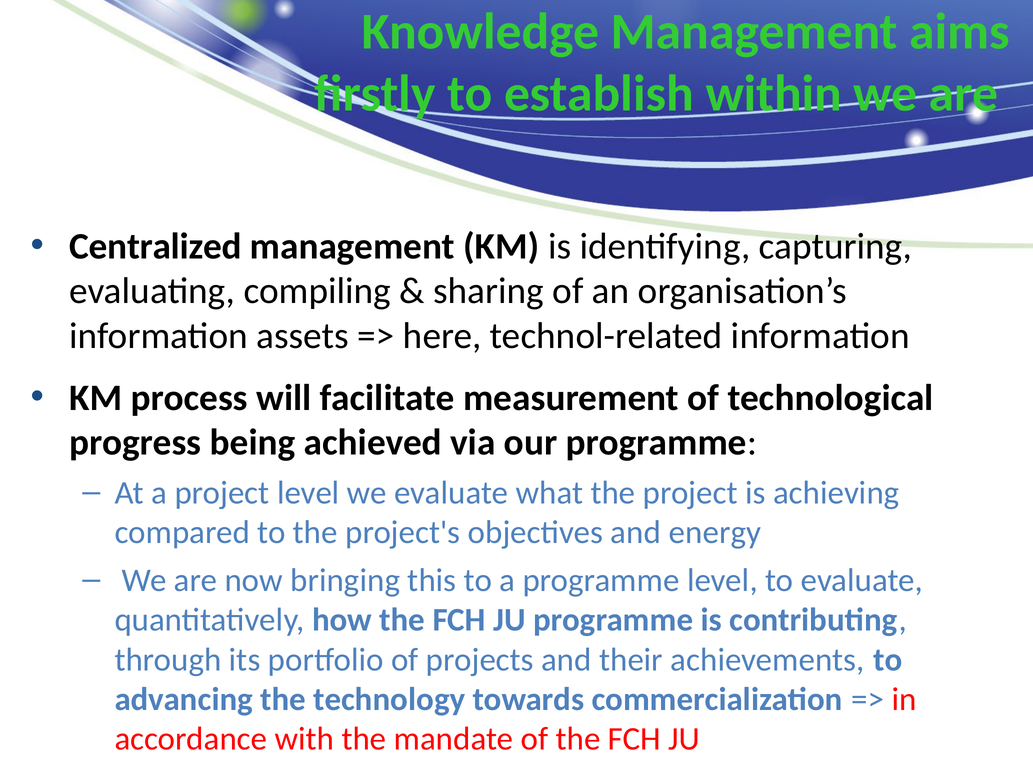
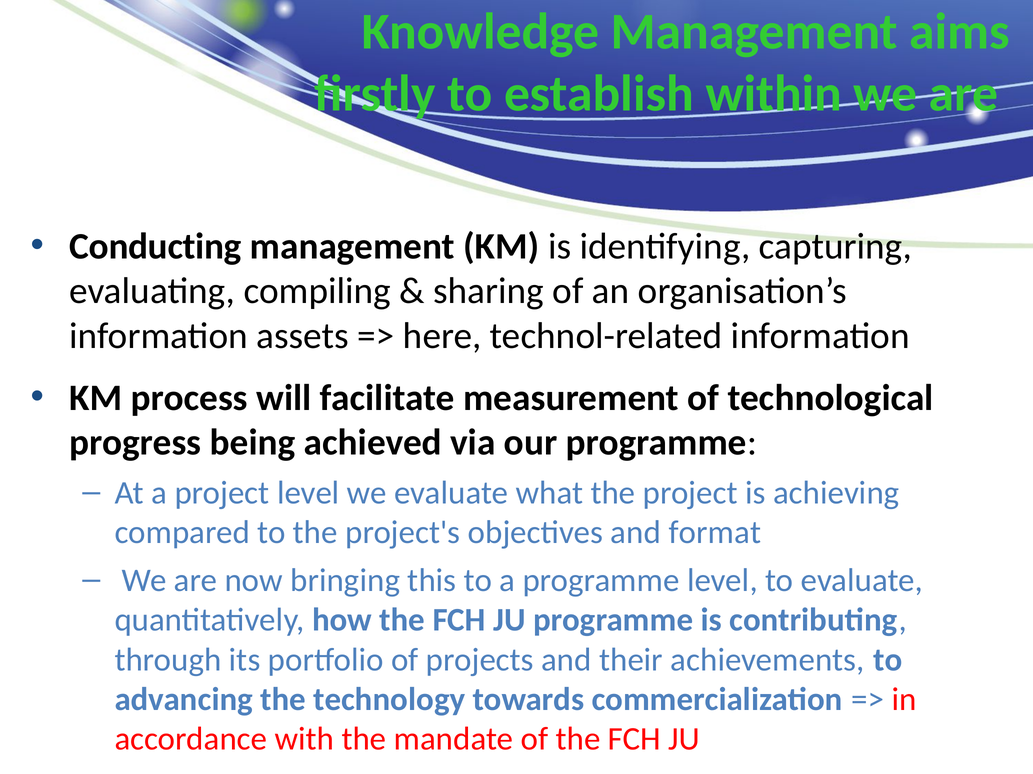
Centralized: Centralized -> Conducting (155, 247)
energy: energy -> format (715, 533)
